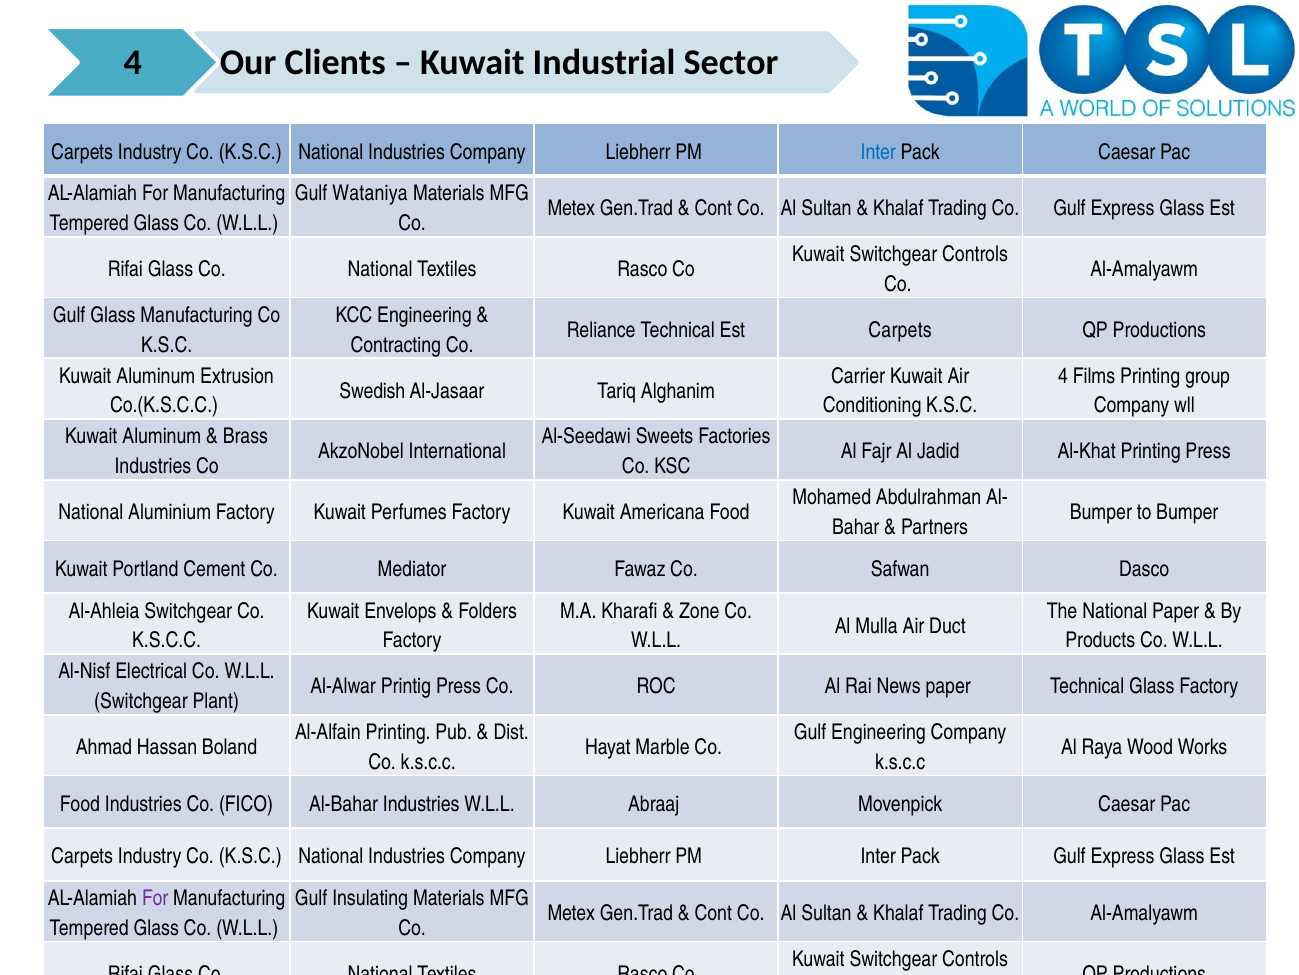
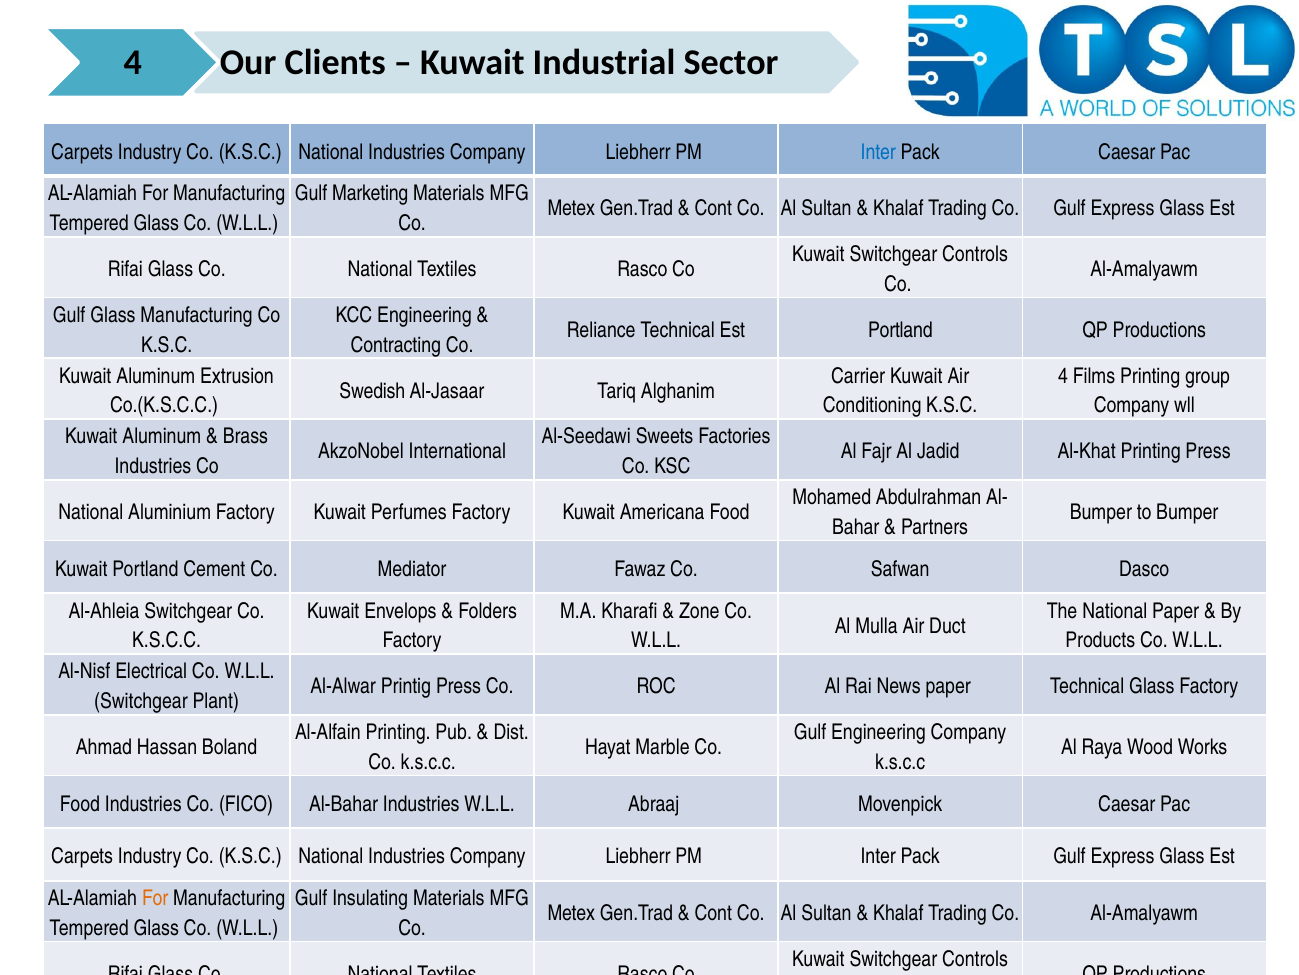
Wataniya: Wataniya -> Marketing (370, 194)
Est Carpets: Carpets -> Portland (900, 330)
For colour: purple -> orange (155, 898)
